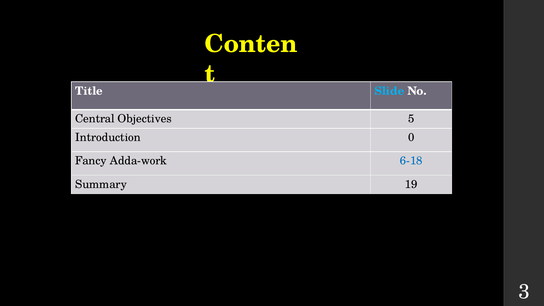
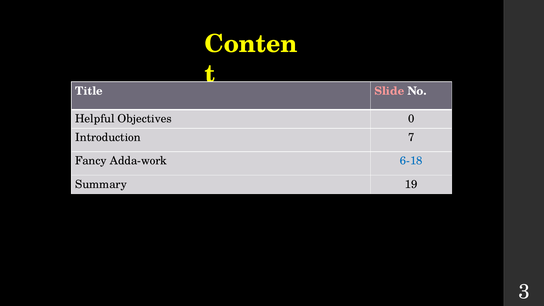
Slide colour: light blue -> pink (389, 91)
Central: Central -> Helpful (95, 119)
5: 5 -> 0 (411, 119)
0: 0 -> 7 (411, 138)
